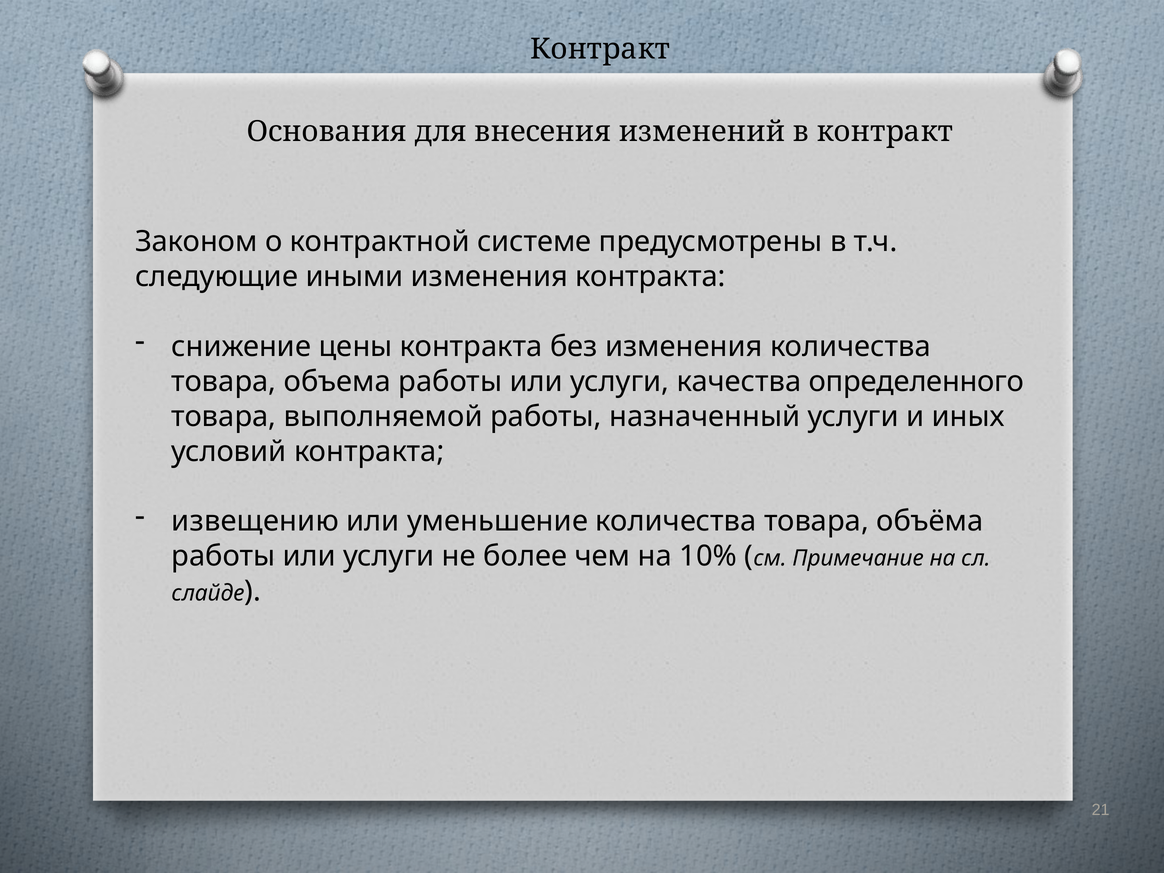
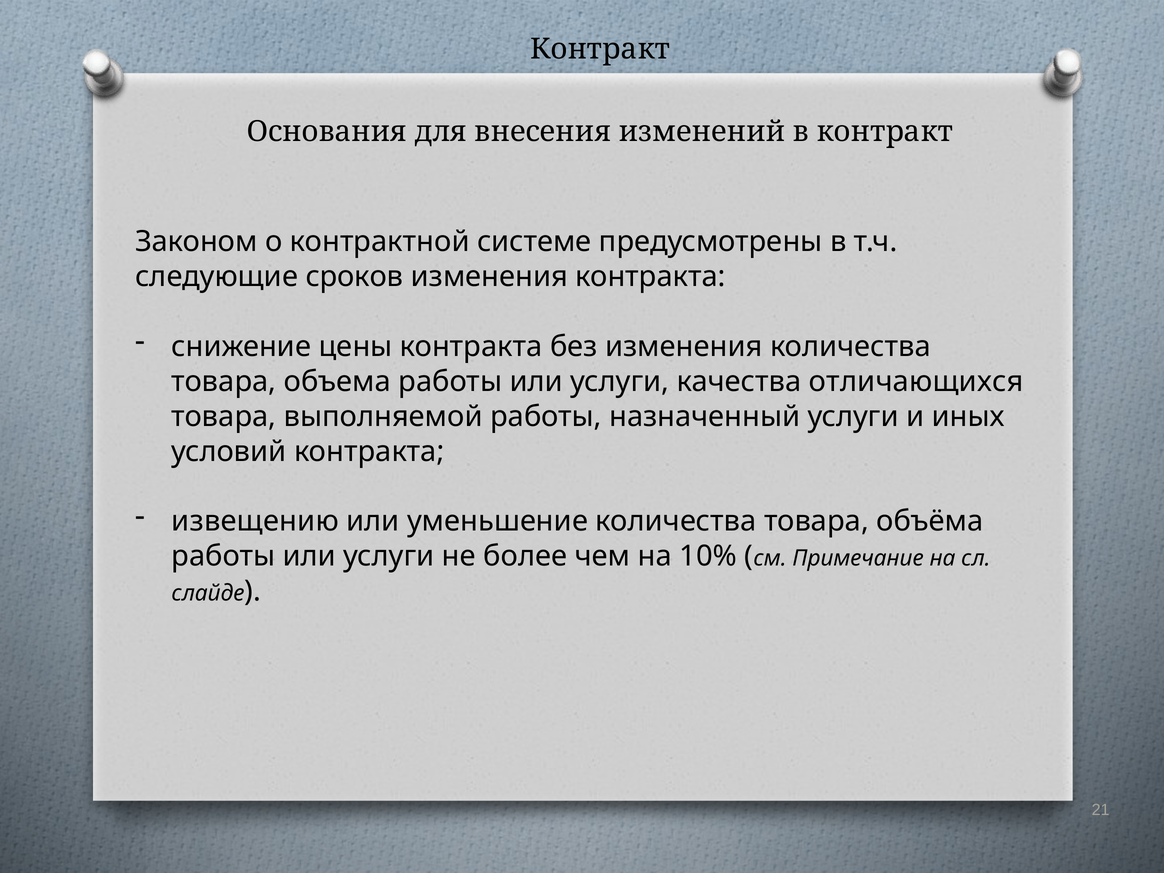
иными: иными -> сроков (354, 277)
определенного: определенного -> отличающихся (916, 382)
